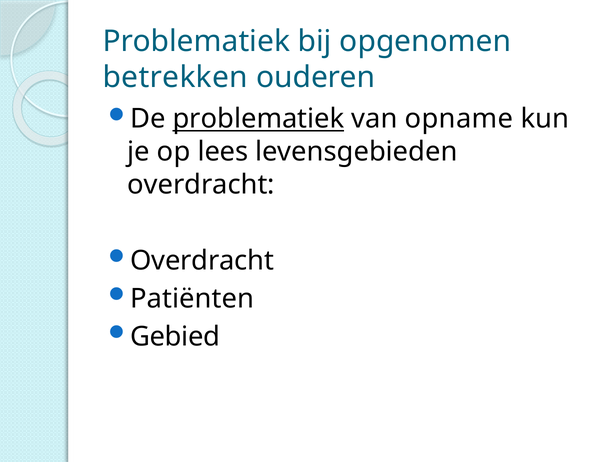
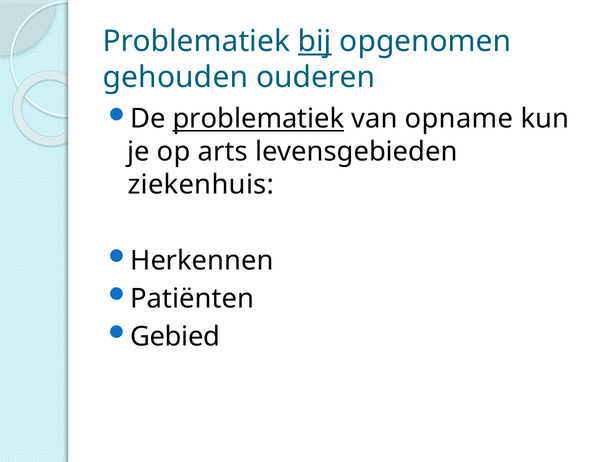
bij underline: none -> present (315, 42)
betrekken: betrekken -> gehouden (175, 78)
lees: lees -> arts (223, 152)
overdracht: overdracht -> ziekenhuis (201, 185)
Overdracht: Overdracht -> Herkennen (202, 261)
